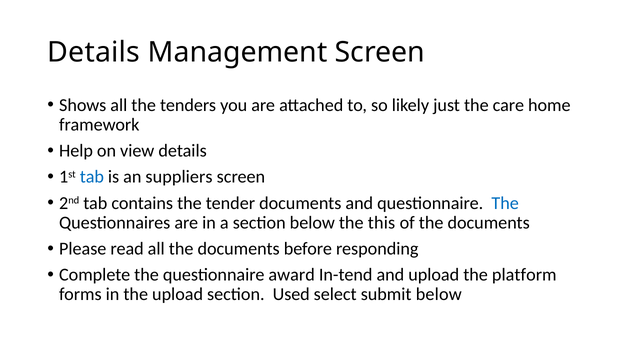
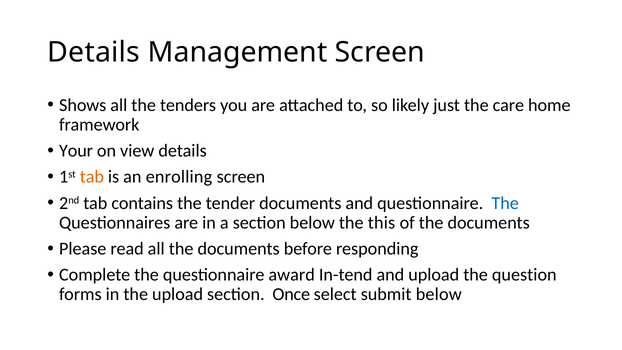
Help: Help -> Your (76, 151)
tab colour: blue -> orange (92, 177)
suppliers: suppliers -> enrolling (179, 177)
platform: platform -> question (524, 275)
Used: Used -> Once (291, 294)
